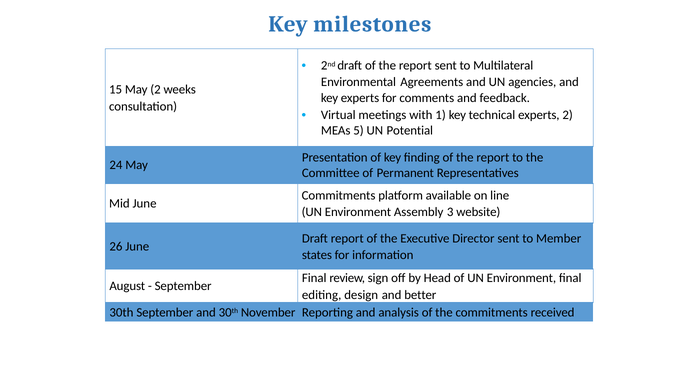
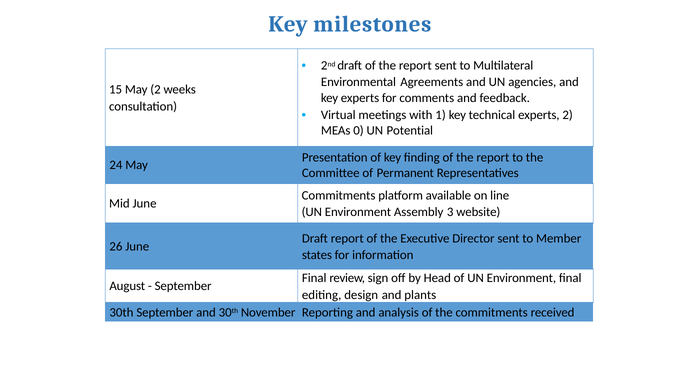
5: 5 -> 0 (359, 131)
better: better -> plants (420, 295)
